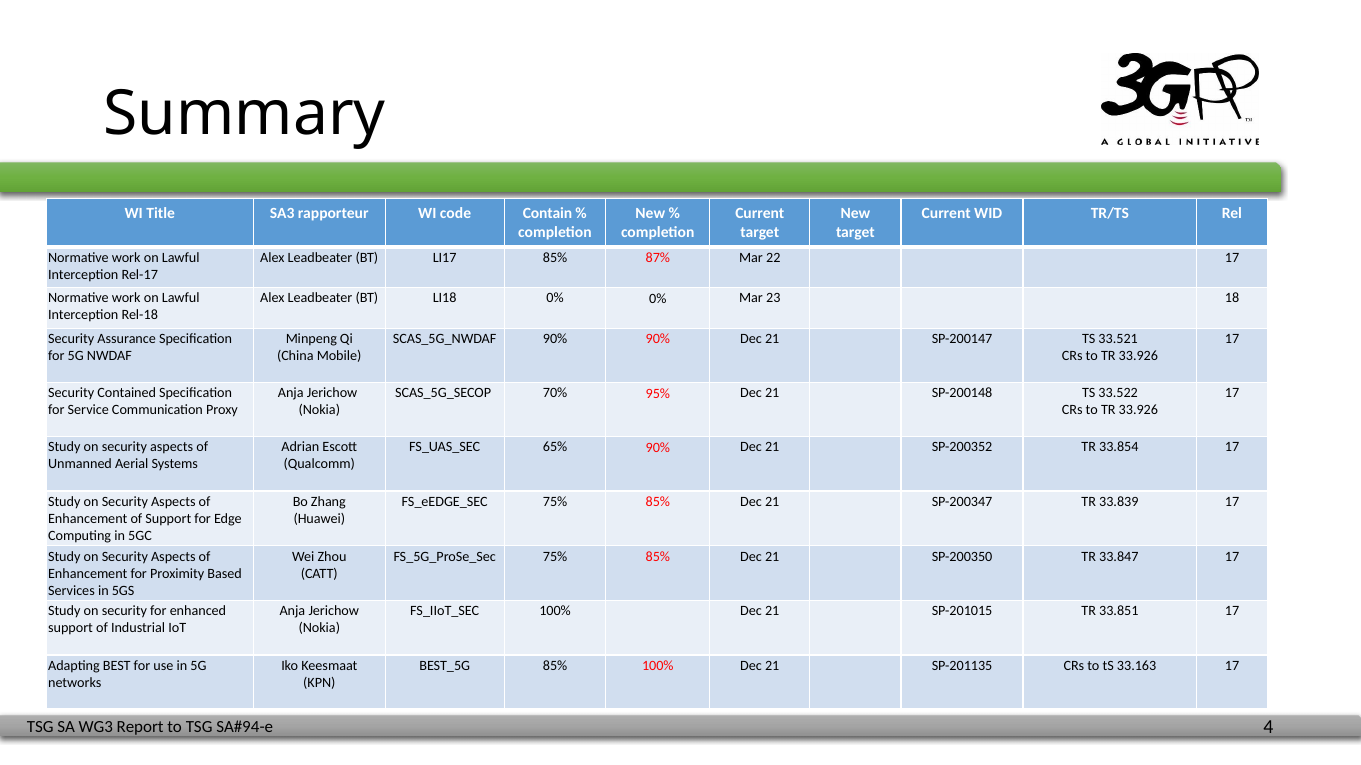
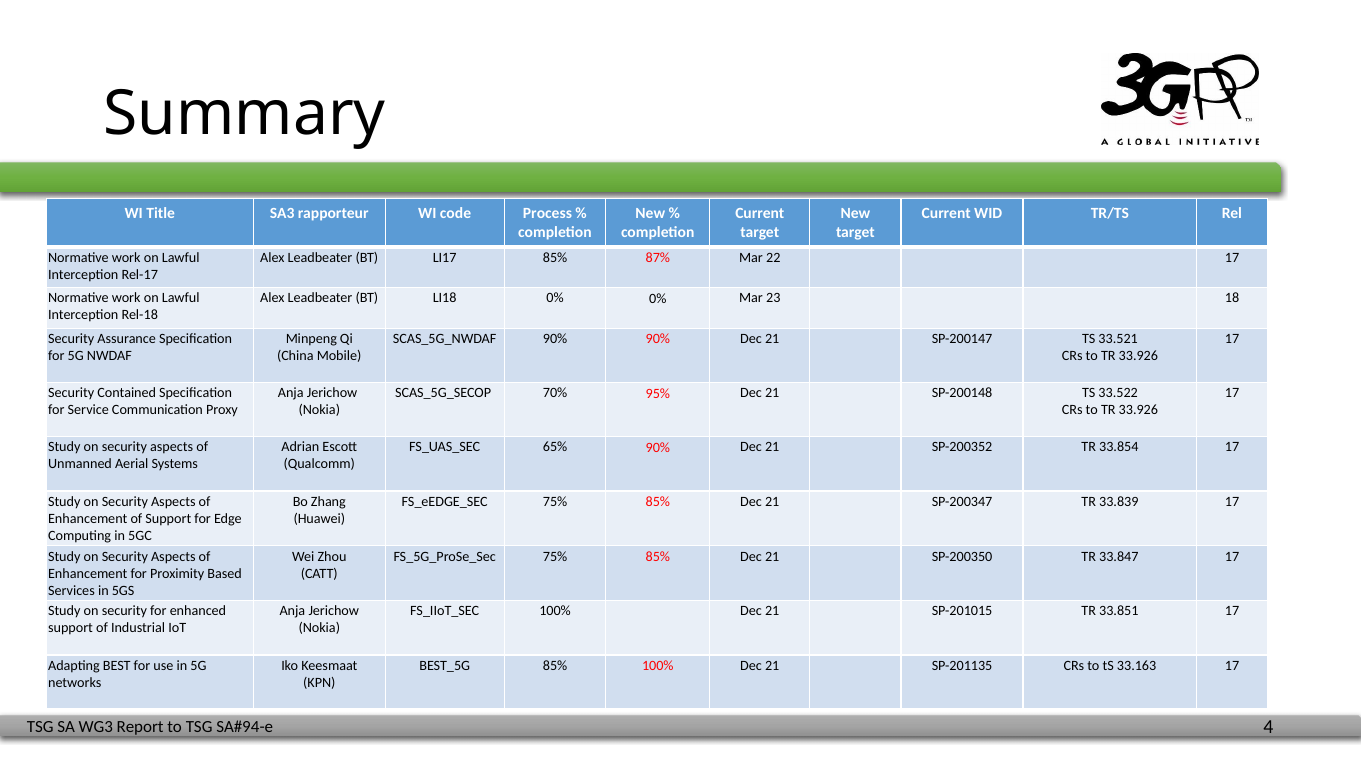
Contain: Contain -> Process (547, 214)
